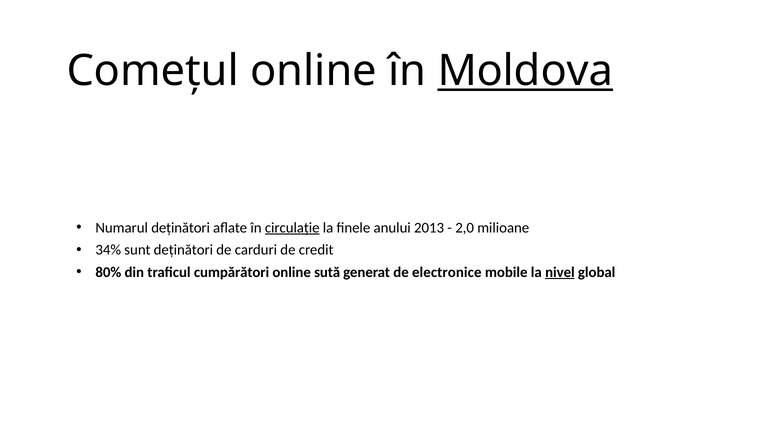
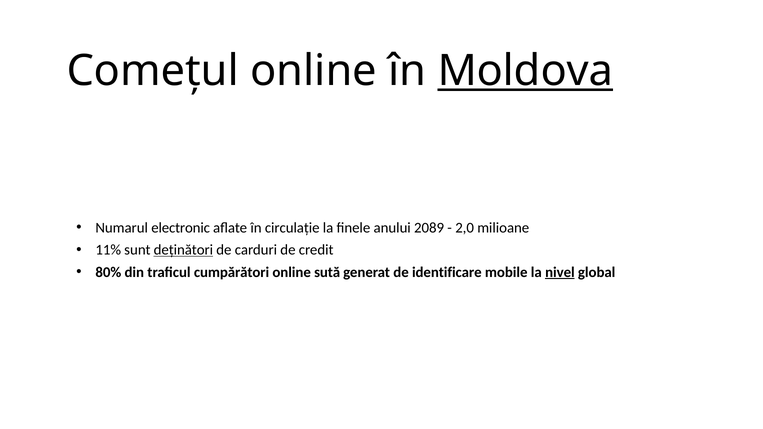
Numarul deținători: deținători -> electronic (181, 228)
circulație underline: present -> none (292, 228)
2013: 2013 -> 2089 (429, 228)
34%: 34% -> 11% (108, 250)
deținători underline: none -> present (183, 250)
electronice: electronice -> identificare (447, 272)
